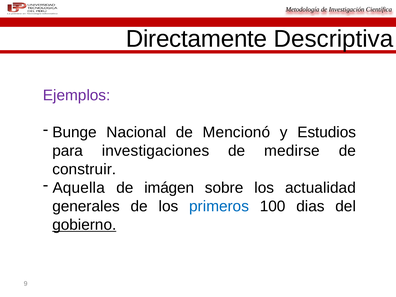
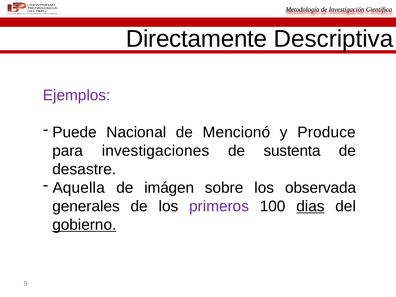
Bunge: Bunge -> Puede (75, 132)
Estudios: Estudios -> Produce (327, 132)
medirse: medirse -> sustenta (292, 151)
construir: construir -> desastre (84, 169)
actualidad: actualidad -> observada (321, 188)
primeros colour: blue -> purple (219, 206)
dias underline: none -> present (311, 206)
